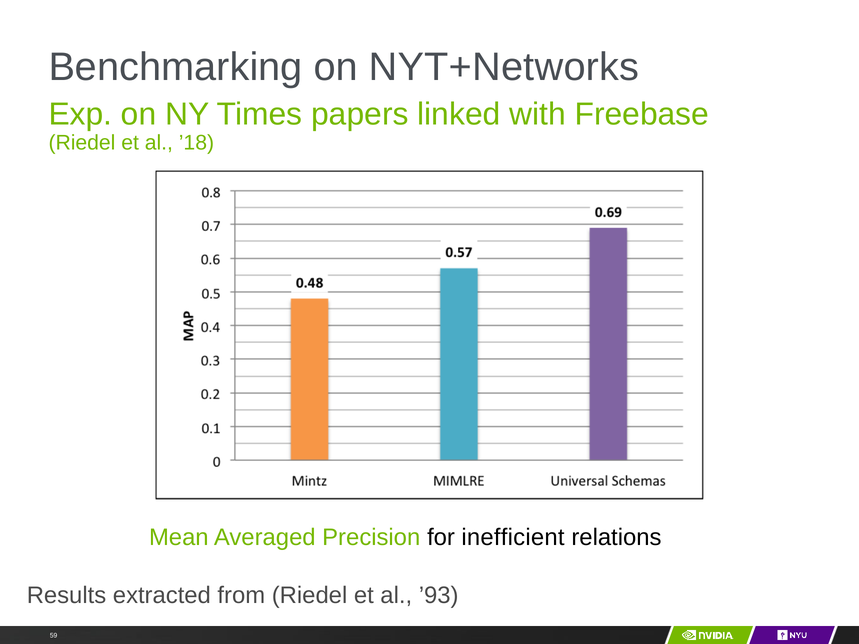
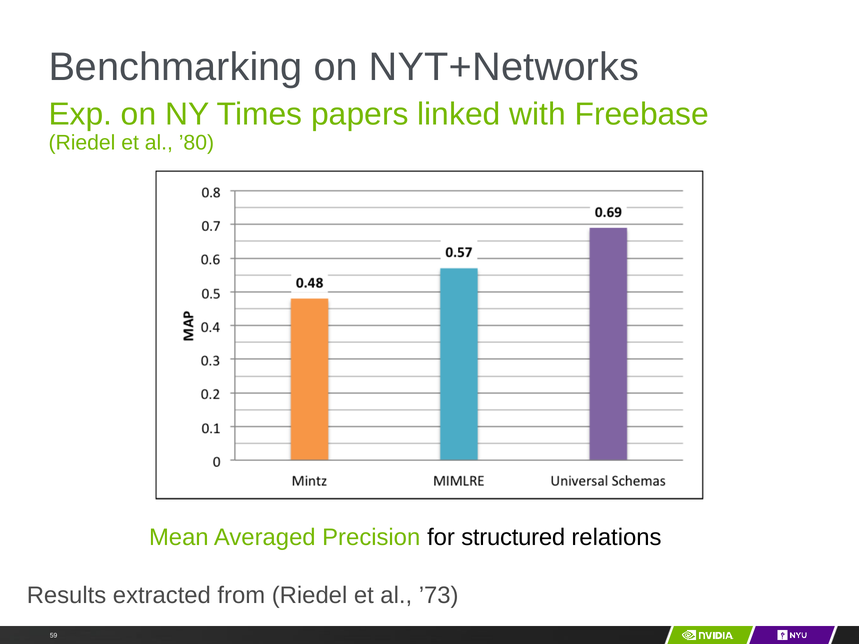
’18: ’18 -> ’80 (196, 143)
inefficient: inefficient -> structured (513, 537)
’93: ’93 -> ’73 (439, 596)
